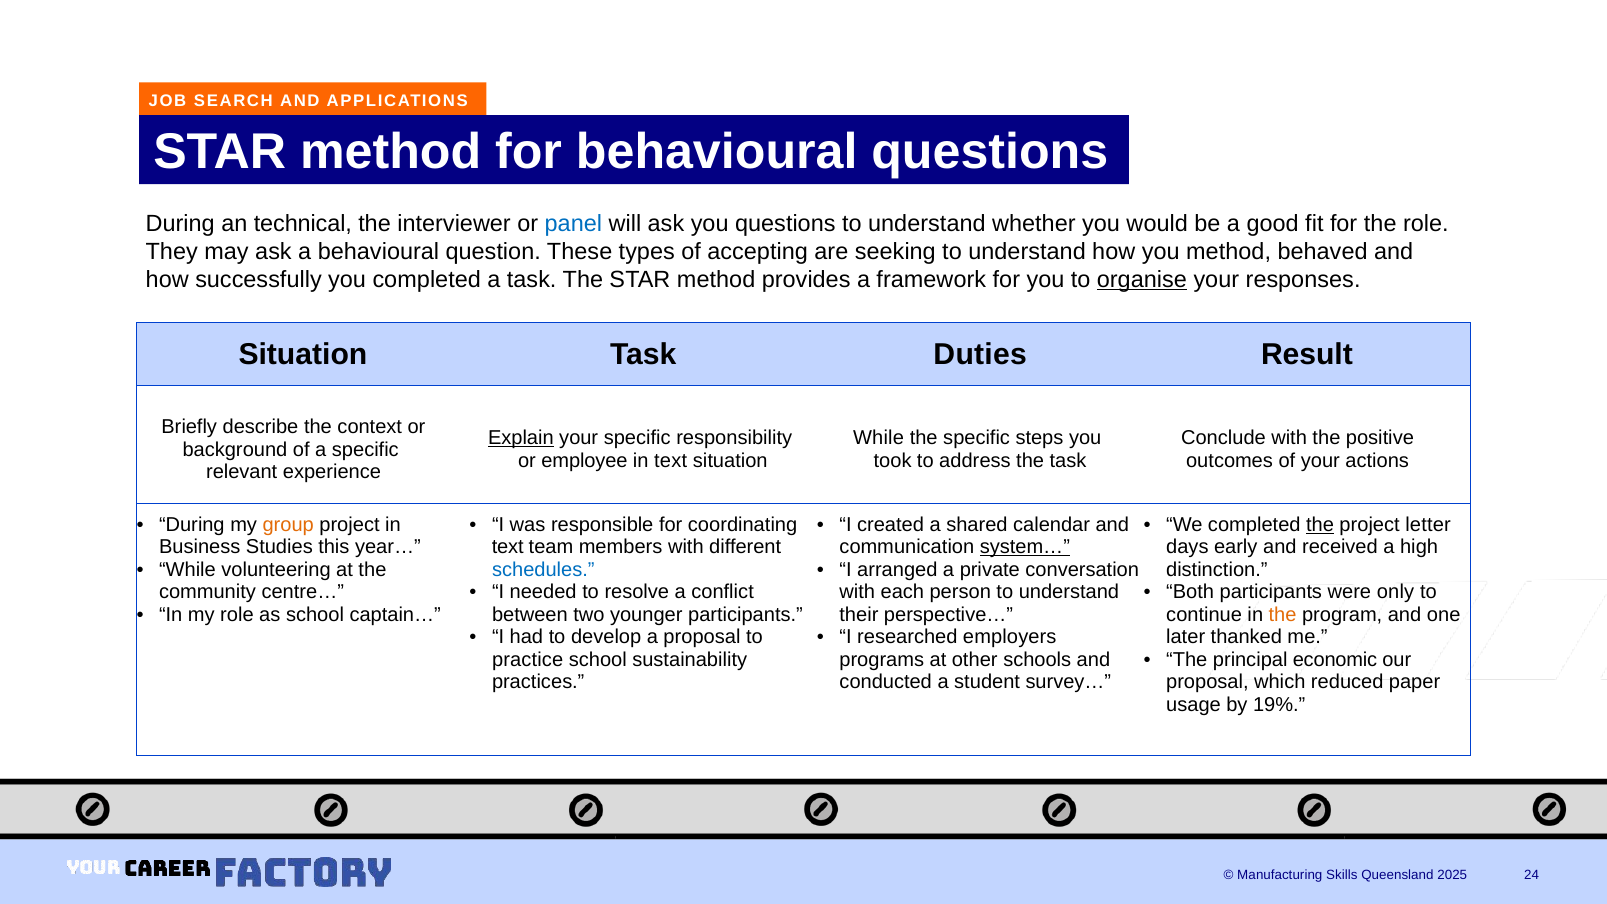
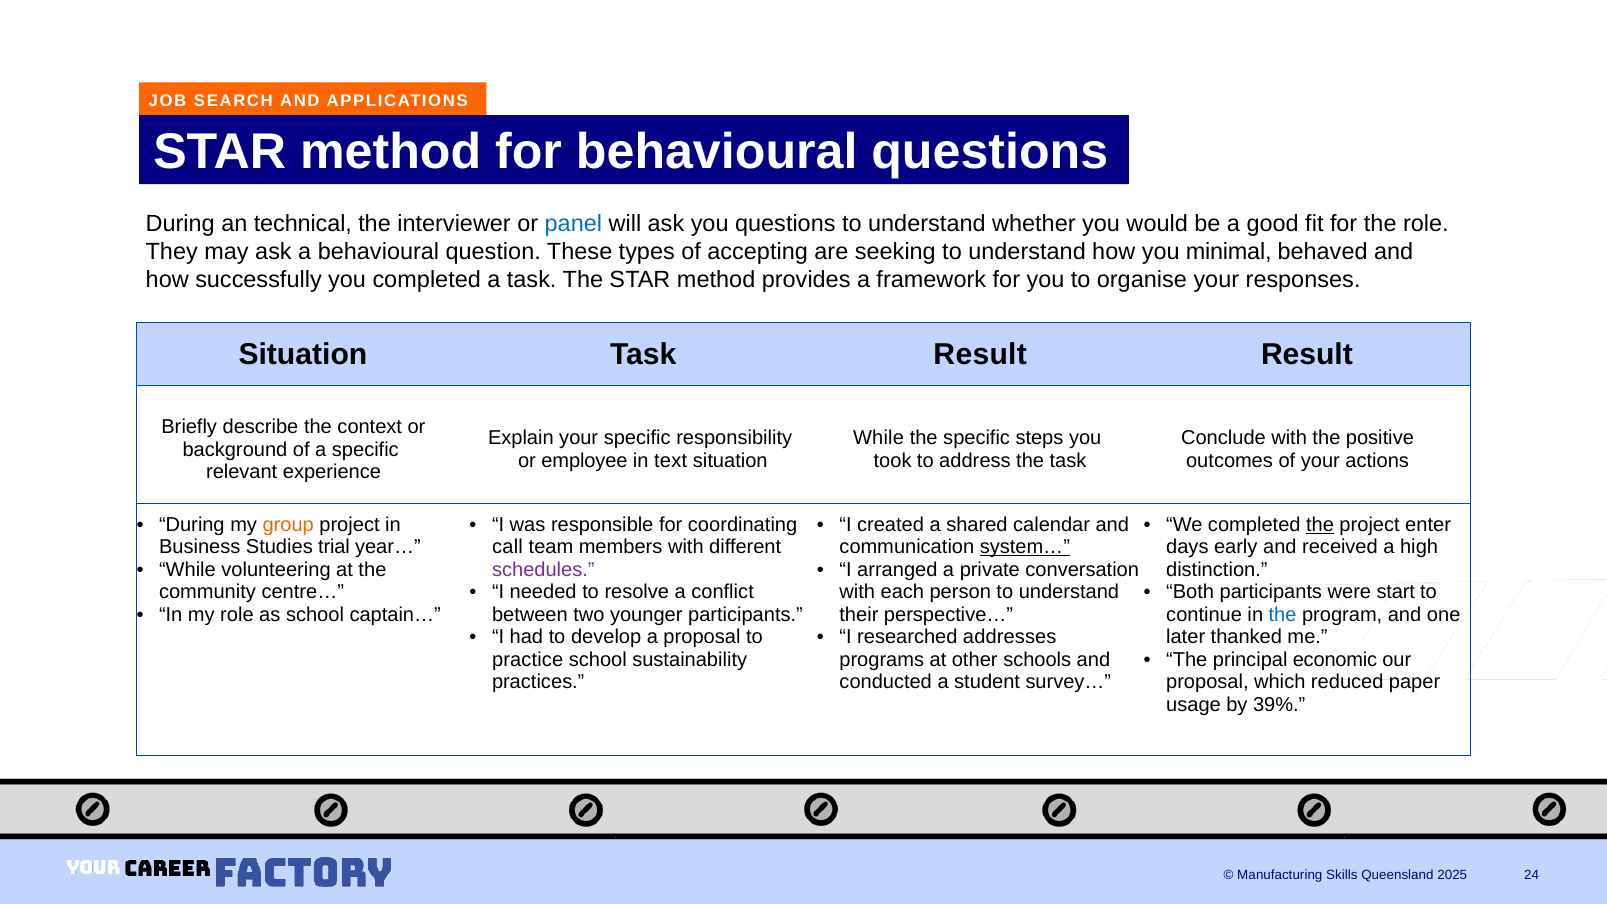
you method: method -> minimal (1229, 251)
organise underline: present -> none (1142, 280)
Task Duties: Duties -> Result (980, 354)
Explain underline: present -> none (521, 438)
letter: letter -> enter (1428, 524)
this: this -> trial (334, 547)
text: text -> call (508, 547)
schedules colour: blue -> purple (543, 569)
only: only -> start (1396, 592)
the colour: orange -> blue (1283, 614)
employers: employers -> addresses (1010, 637)
19%: 19% -> 39% (1279, 704)
